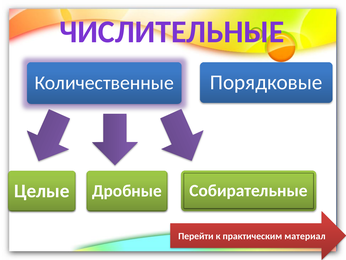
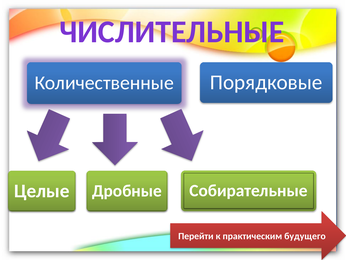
материал: материал -> будущего (305, 236)
